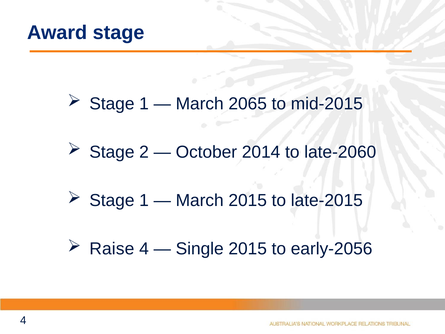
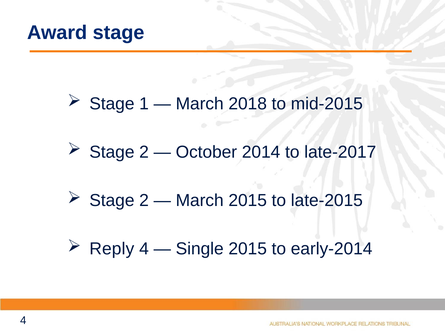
2065: 2065 -> 2018 (248, 104)
late-2060: late-2060 -> late-2017 (340, 152)
1: 1 -> 2 (144, 200)
Raise: Raise -> Reply (112, 249)
early-2056: early-2056 -> early-2014 (332, 249)
